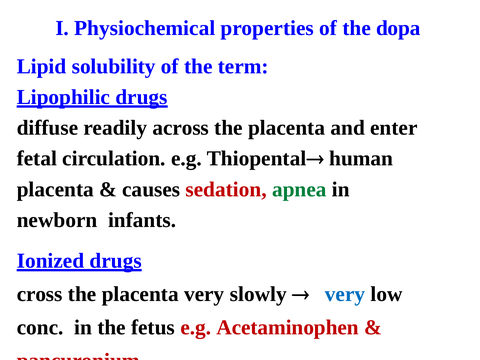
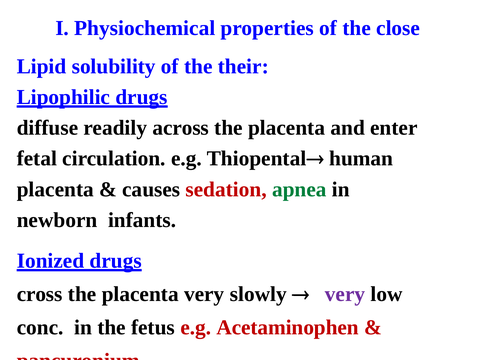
dopa: dopa -> close (398, 28)
term: term -> their (243, 66)
very colour: blue -> purple (345, 294)
